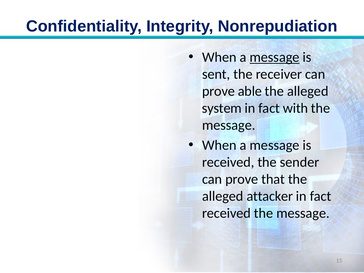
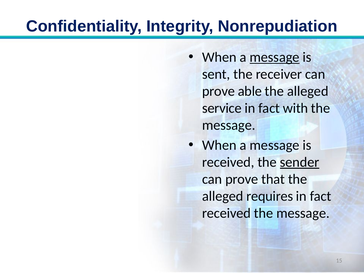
system: system -> service (222, 108)
sender underline: none -> present (300, 162)
attacker: attacker -> requires (270, 196)
